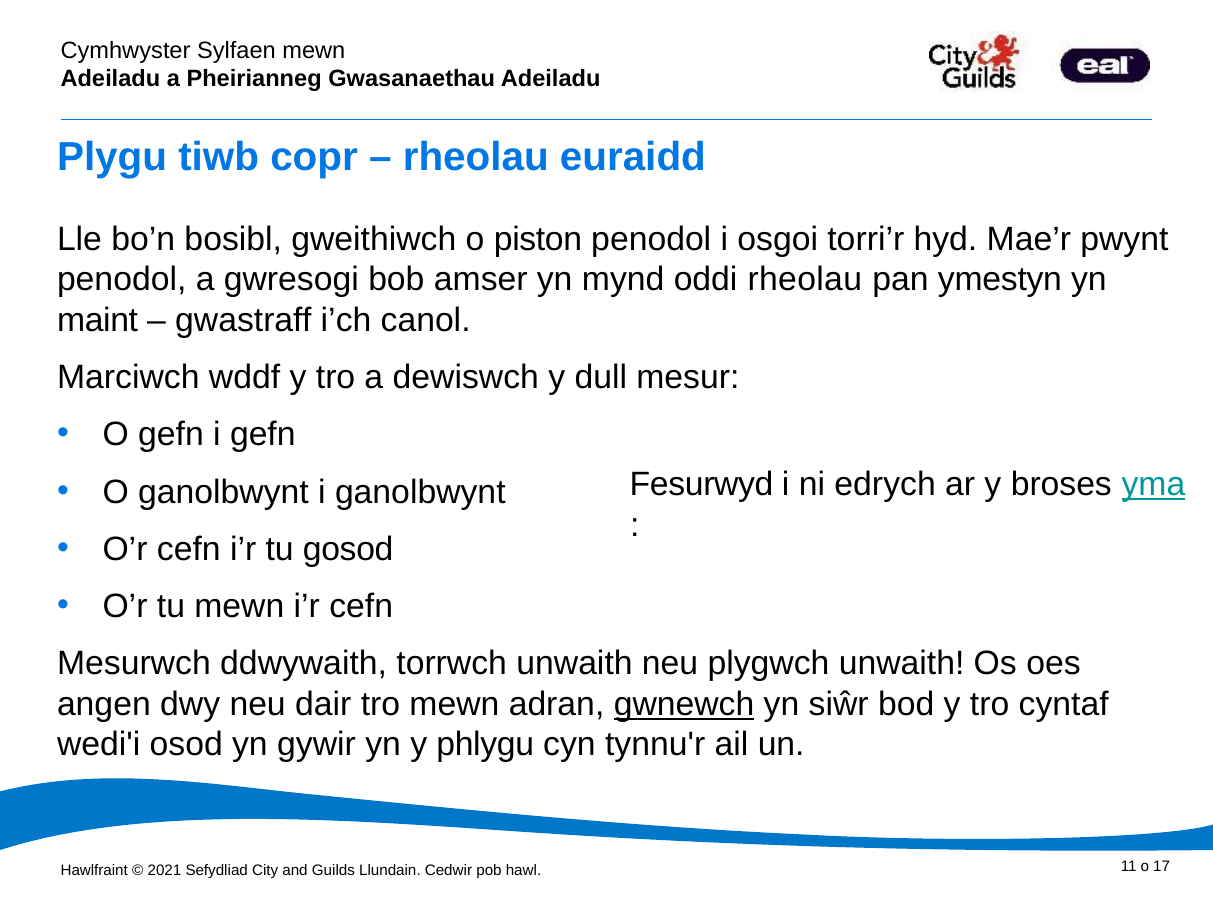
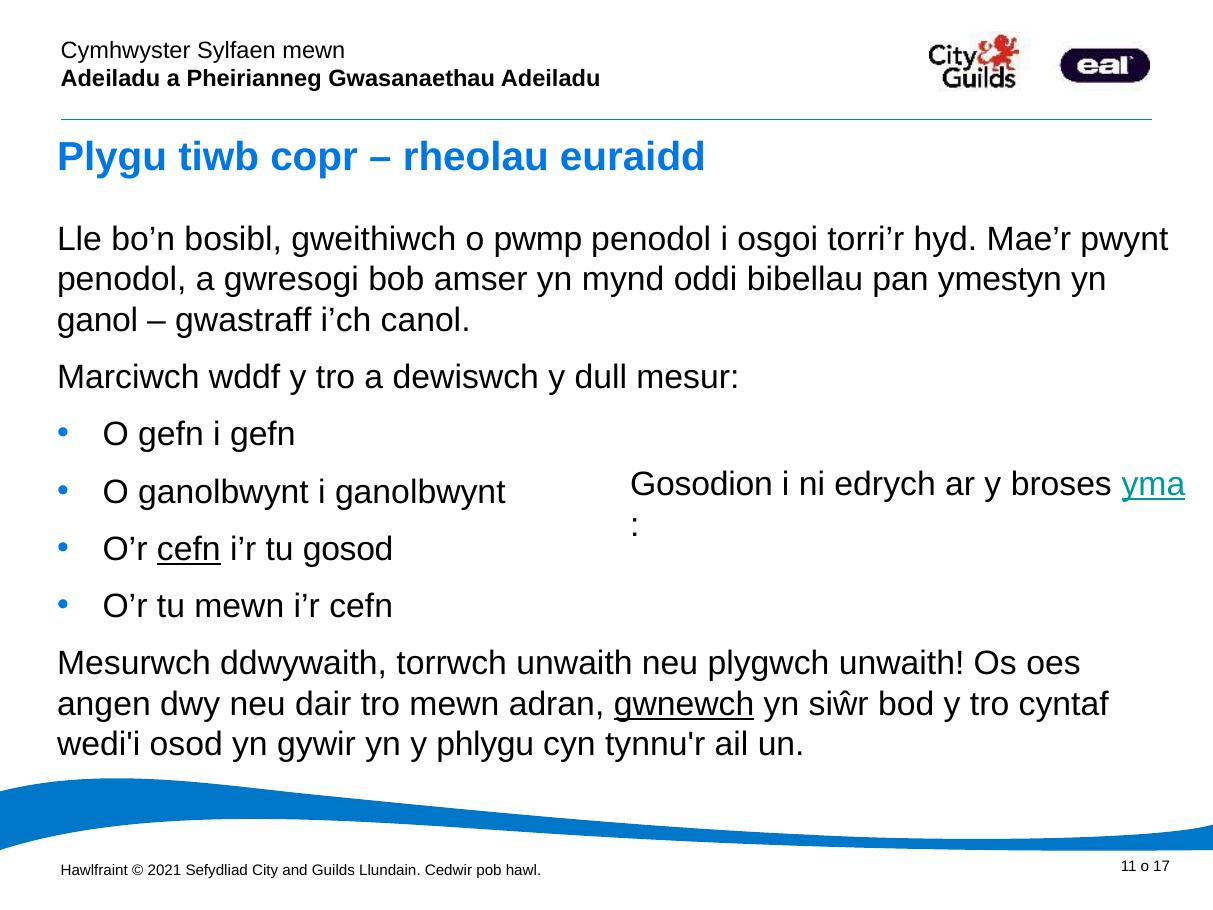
piston: piston -> pwmp (538, 239)
oddi rheolau: rheolau -> bibellau (805, 279)
maint: maint -> ganol (98, 320)
Fesurwyd: Fesurwyd -> Gosodion (702, 484)
cefn underline: none -> present (189, 549)
